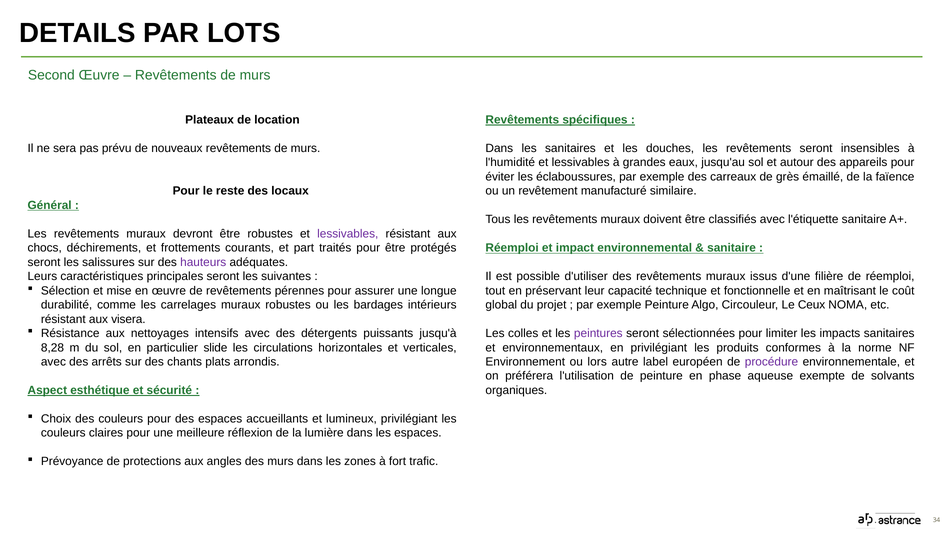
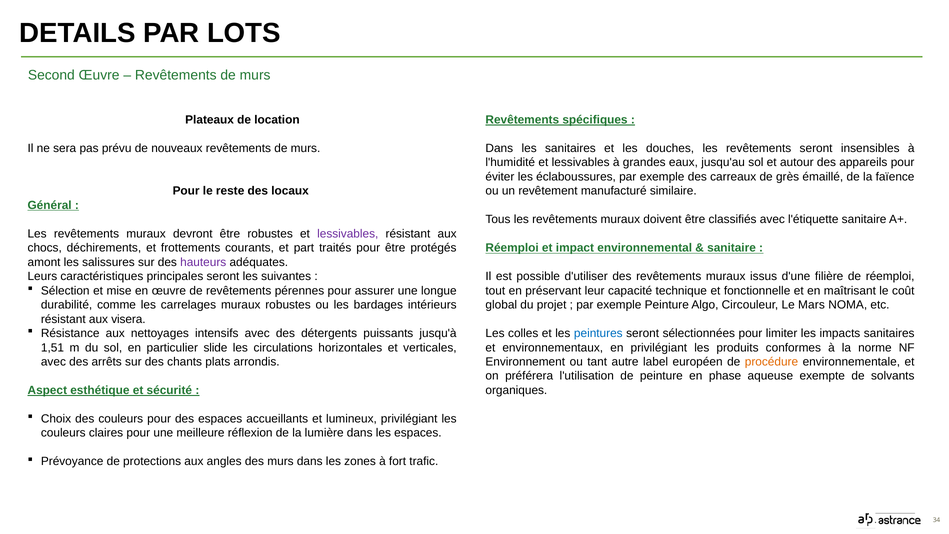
seront: seront -> amont (44, 262)
Ceux: Ceux -> Mars (811, 305)
peintures colour: purple -> blue (598, 333)
8,28: 8,28 -> 1,51 (52, 347)
lors: lors -> tant (597, 362)
procédure colour: purple -> orange (771, 362)
